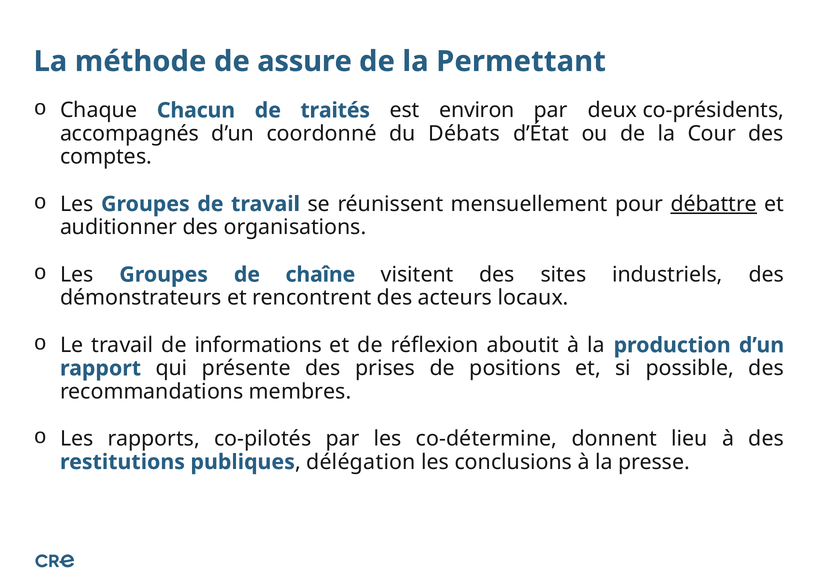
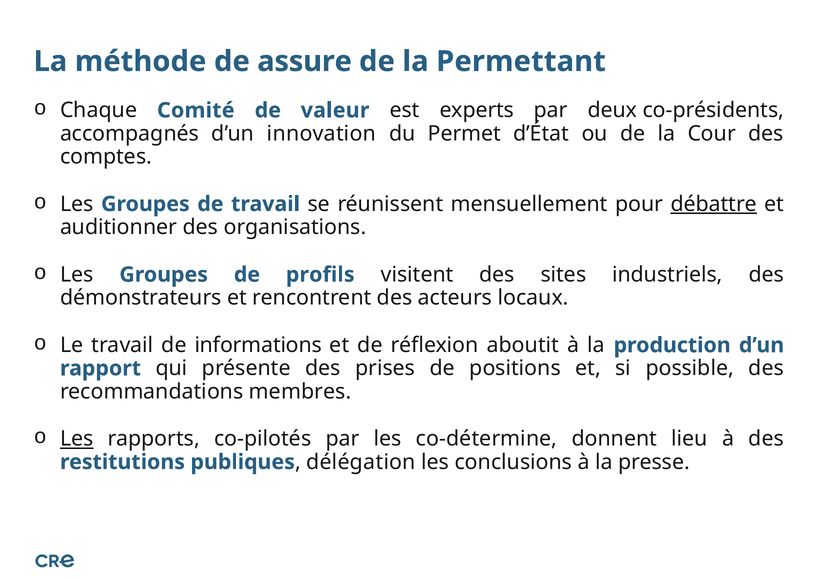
Chacun: Chacun -> Comité (196, 110)
traités: traités -> valeur (335, 110)
environ: environ -> experts (477, 110)
coordonné: coordonné -> innovation (322, 133)
Débats: Débats -> Permet (464, 133)
chaîne: chaîne -> profils (320, 275)
Les underline: none -> present (77, 439)
